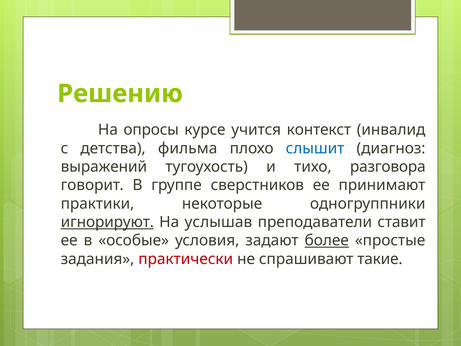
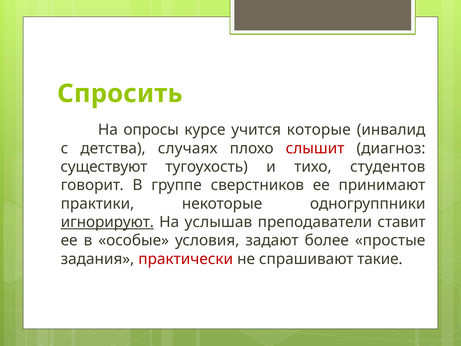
Решению: Решению -> Спросить (120, 94)
контекст: контекст -> которые (319, 130)
фильма: фильма -> случаях (188, 148)
слышит colour: blue -> red (315, 148)
выражений: выражений -> существуют (104, 167)
разговора: разговора -> студентов (388, 167)
более underline: present -> none (327, 240)
